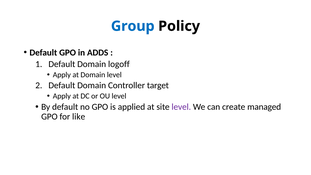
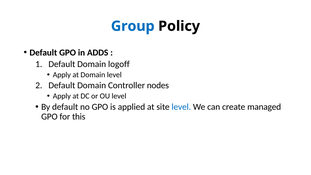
target: target -> nodes (158, 85)
level colour: purple -> blue (181, 107)
like: like -> this (79, 117)
